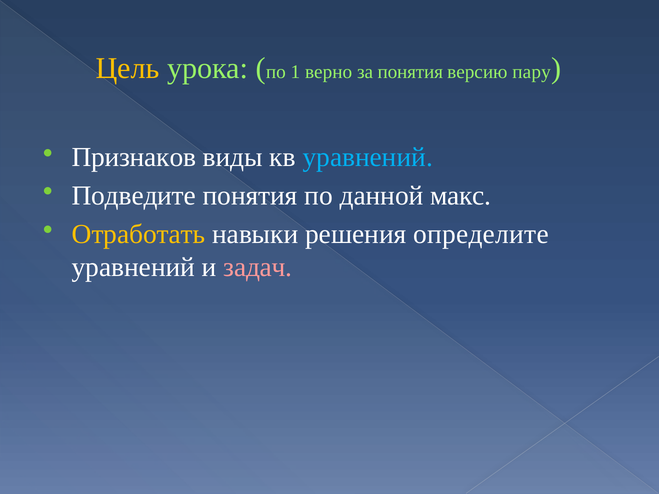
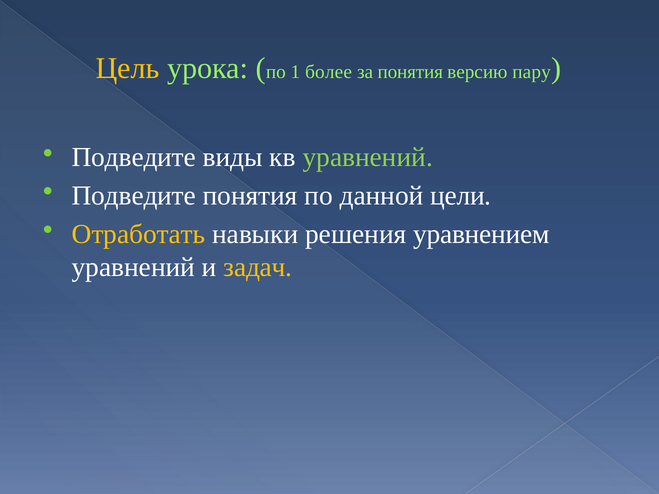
верно: верно -> более (329, 72)
Признаков: Признаков -> Подведите (134, 157)
уравнений colour: light blue -> light green (368, 157)
макс: макс -> цели (461, 196)
определите: определите -> уравнением (481, 234)
задач colour: pink -> yellow (258, 267)
